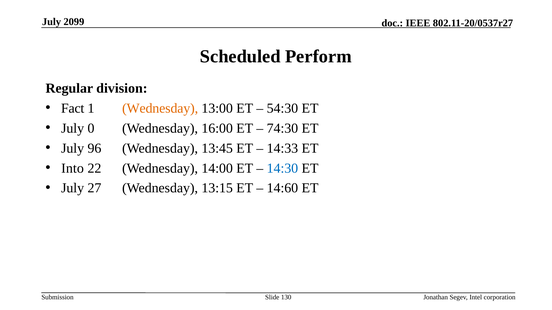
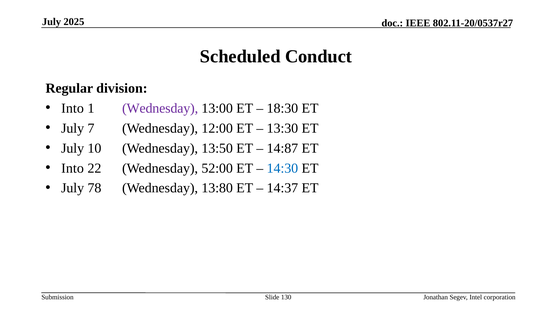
2099: 2099 -> 2025 (74, 22)
Perform: Perform -> Conduct (318, 56)
Fact: Fact -> Into (73, 108)
Wednesday colour: orange -> purple (160, 108)
54:30: 54:30 -> 18:30 (282, 108)
0: 0 -> 7 (91, 128)
16:00: 16:00 -> 12:00 (217, 128)
74:30: 74:30 -> 13:30 (282, 128)
96: 96 -> 10 (94, 148)
13:45: 13:45 -> 13:50 (217, 148)
14:33: 14:33 -> 14:87 (282, 148)
14:00: 14:00 -> 52:00 (217, 168)
27: 27 -> 78 (94, 188)
13:15: 13:15 -> 13:80 (217, 188)
14:60: 14:60 -> 14:37 (282, 188)
